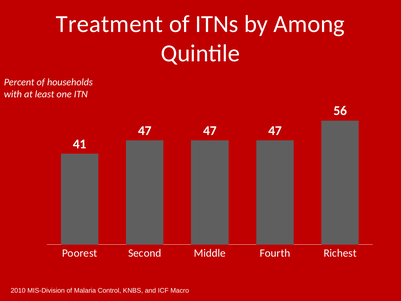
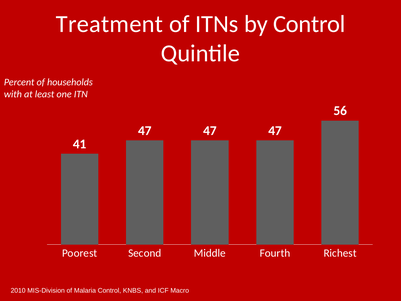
by Among: Among -> Control (309, 24)
